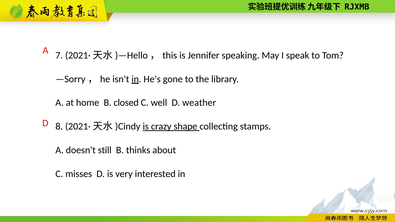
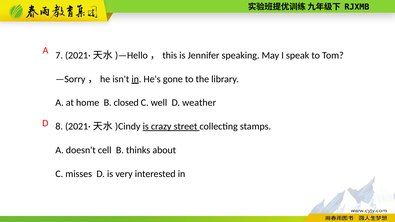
shape: shape -> street (186, 126)
still: still -> cell (105, 150)
